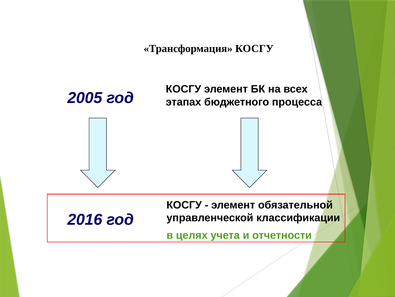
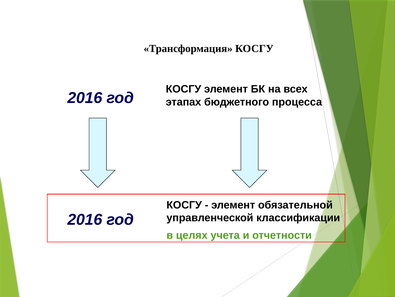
2005: 2005 -> 2016 (85, 98)
